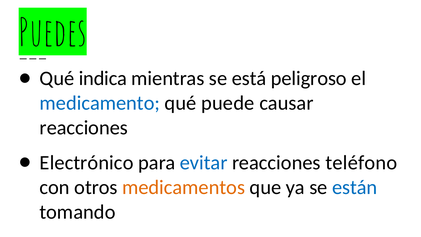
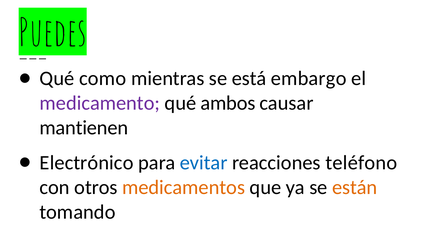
indica: indica -> como (103, 78)
peligroso: peligroso -> embargo (309, 78)
medicamento colour: blue -> purple (100, 103)
puede: puede -> ambos (228, 103)
reacciones: reacciones -> mantienen (84, 128)
están colour: blue -> orange (355, 187)
